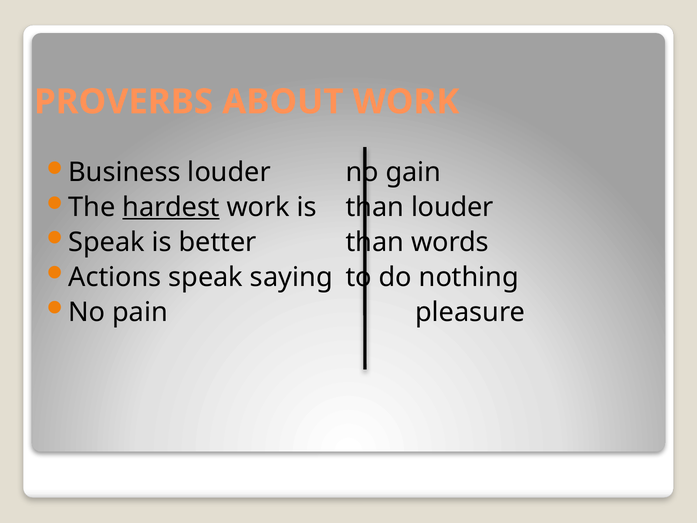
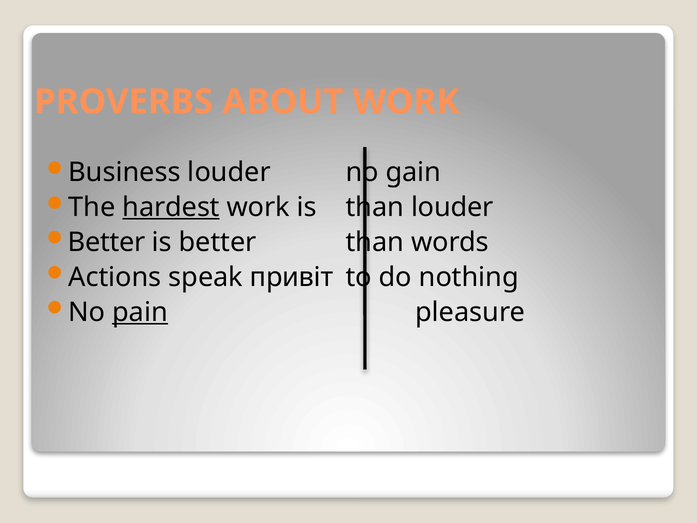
Speak: Speak -> Better (107, 242)
saying: saying -> привіт (292, 277)
pain underline: none -> present (140, 312)
